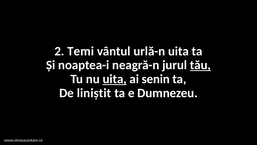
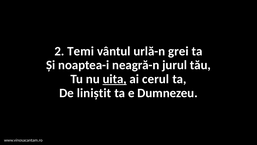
urlă-n uita: uita -> grei (178, 51)
tău underline: present -> none (200, 65)
senin: senin -> cerul (156, 79)
